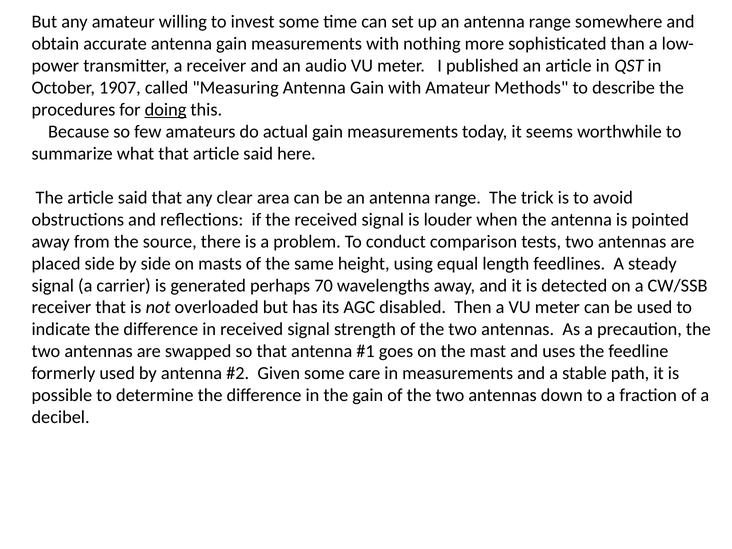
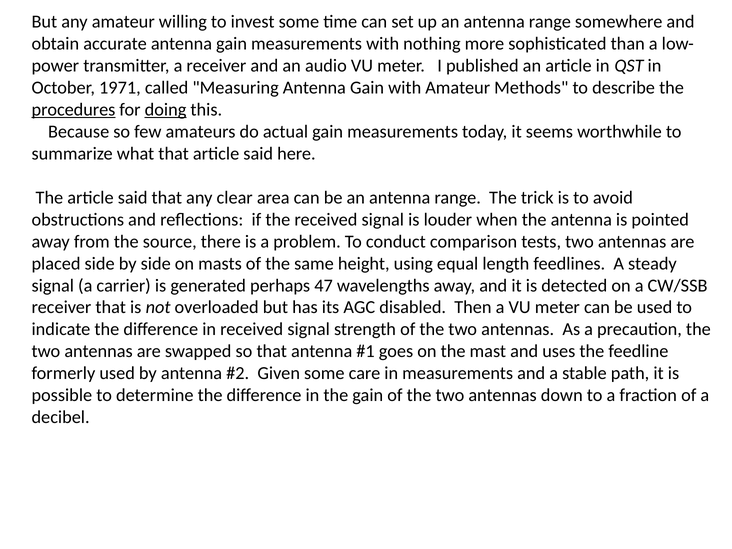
1907: 1907 -> 1971 (120, 88)
procedures underline: none -> present (73, 110)
70: 70 -> 47 (324, 285)
